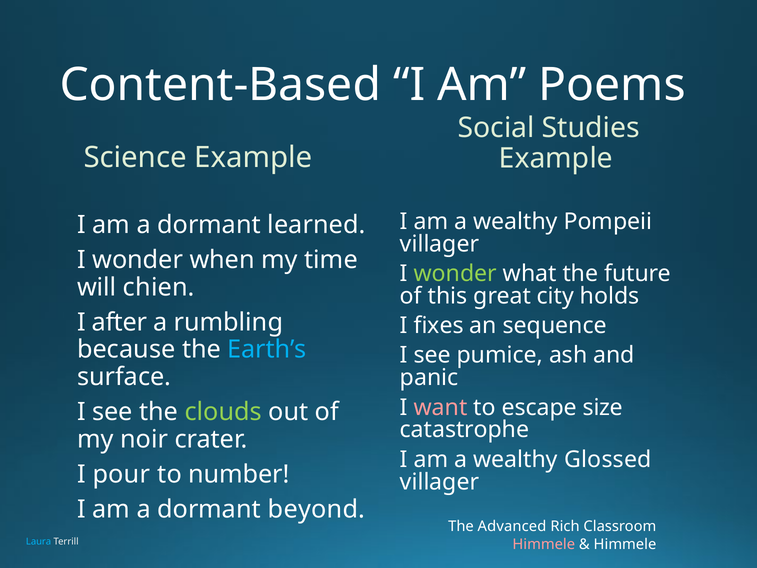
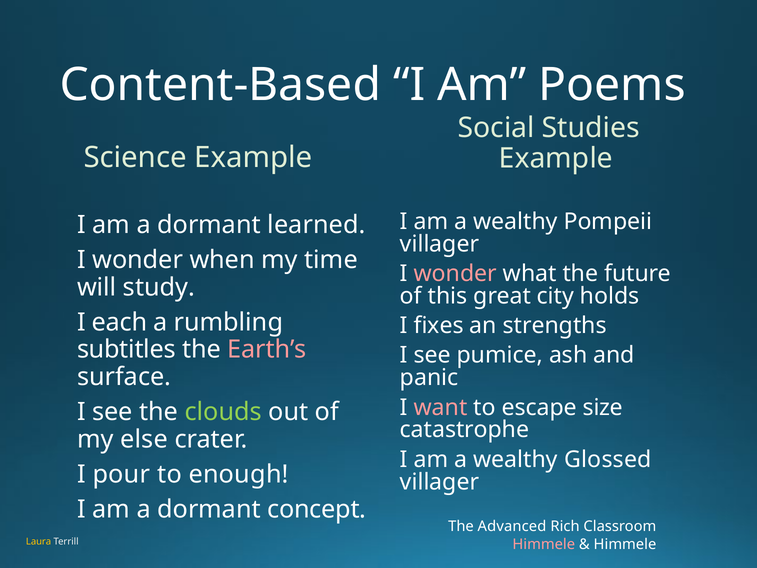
wonder colour: light green -> pink (455, 274)
chien: chien -> study (159, 287)
after: after -> each (119, 322)
sequence: sequence -> strengths (555, 326)
because: because -> subtitles (126, 349)
Earth’s colour: light blue -> pink (267, 349)
noir: noir -> else (144, 439)
number: number -> enough (239, 474)
beyond: beyond -> concept (317, 509)
Laura colour: light blue -> yellow (39, 541)
